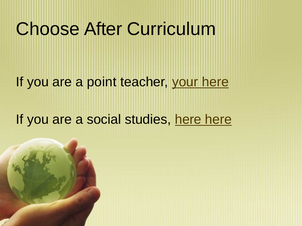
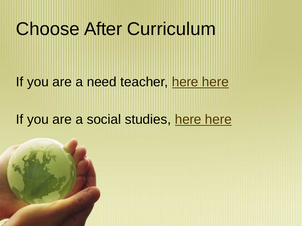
point: point -> need (102, 82)
teacher your: your -> here (185, 82)
